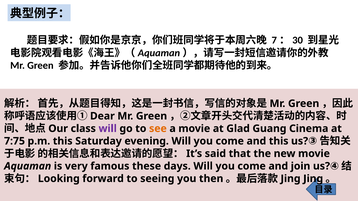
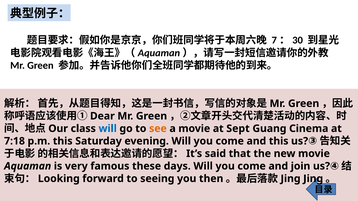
will colour: purple -> blue (108, 129)
Glad: Glad -> Sept (238, 129)
7:75: 7:75 -> 7:18 (15, 141)
